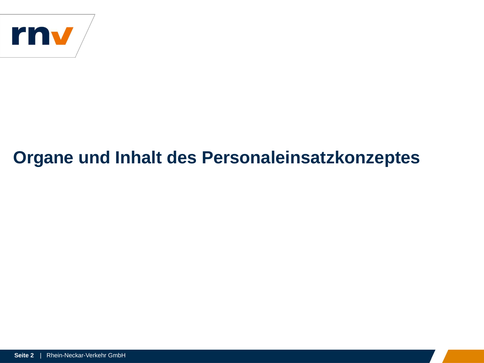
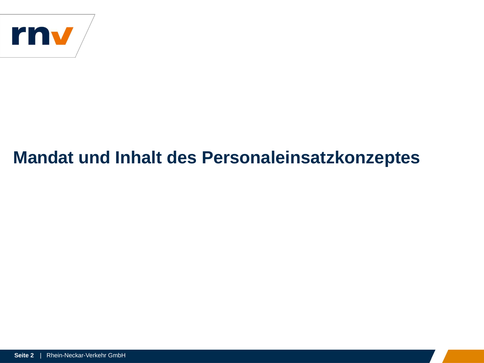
Organe: Organe -> Mandat (43, 158)
